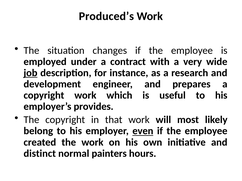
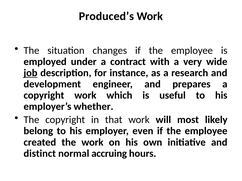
provides: provides -> whether (94, 107)
even underline: present -> none (143, 131)
painters: painters -> accruing (109, 154)
